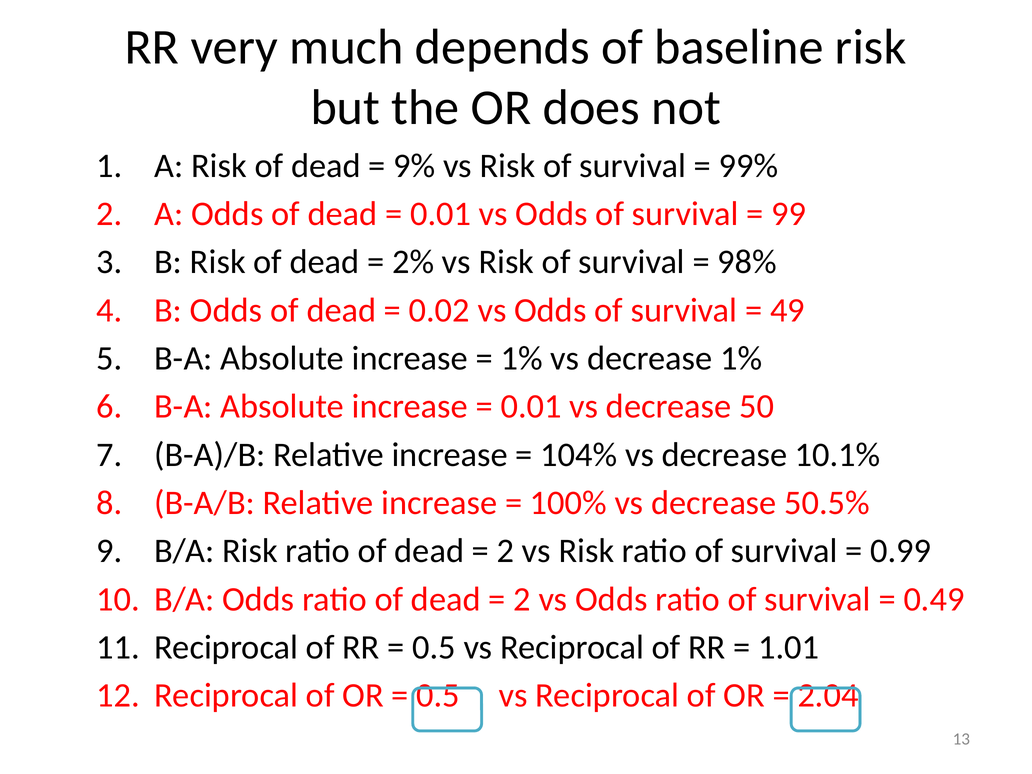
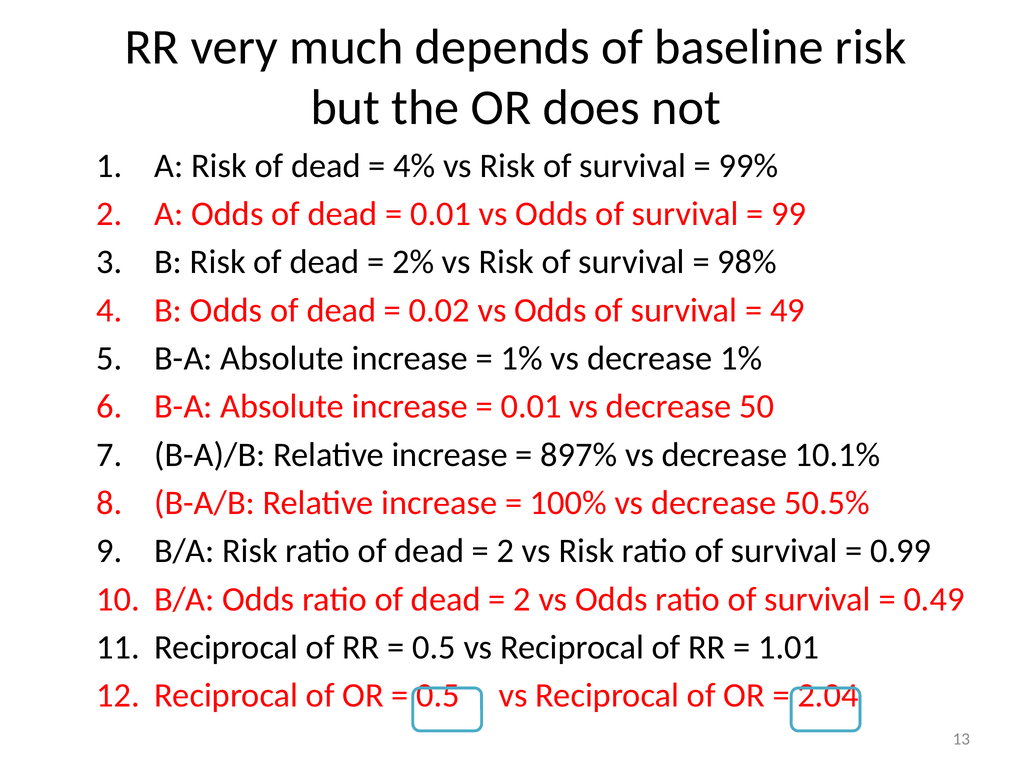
9%: 9% -> 4% (414, 166)
104%: 104% -> 897% (579, 455)
